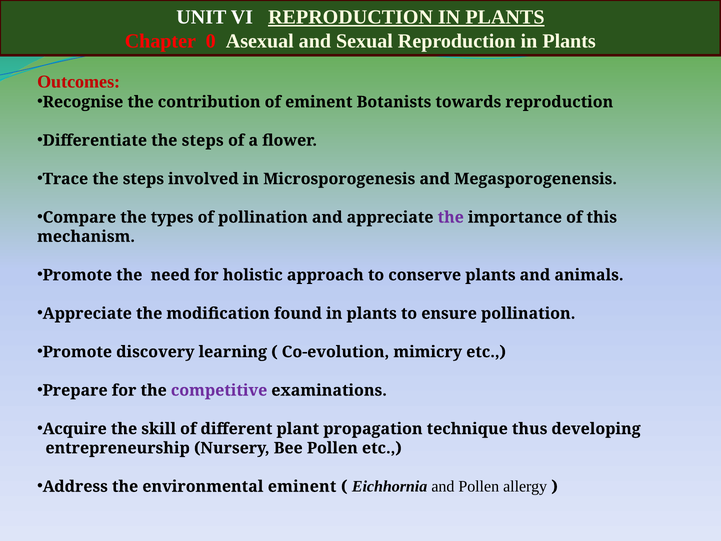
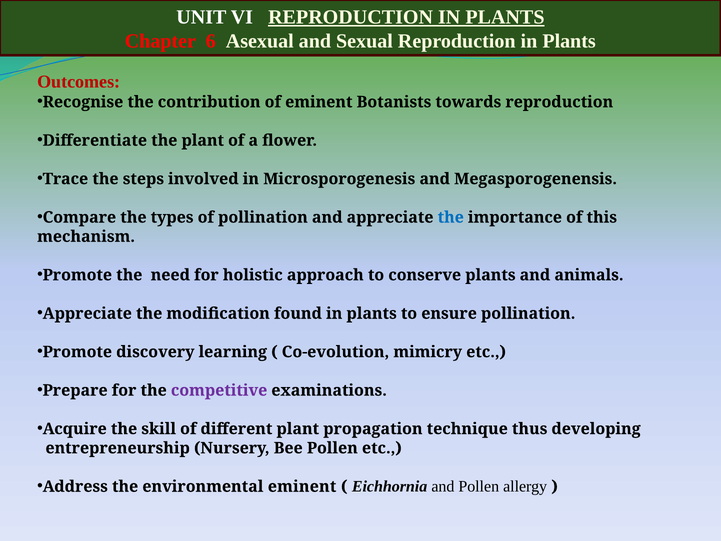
0: 0 -> 6 (211, 41)
Differentiate the steps: steps -> plant (203, 140)
the colour: purple -> blue (451, 217)
